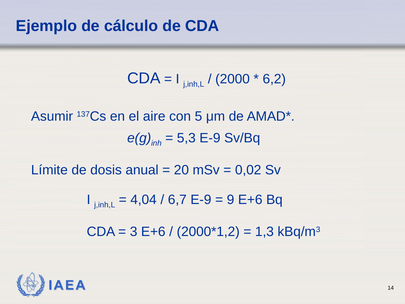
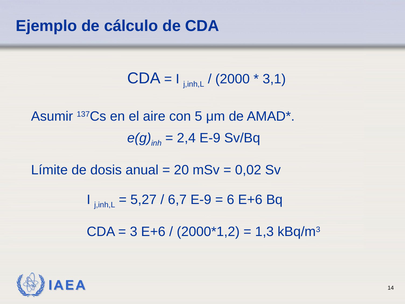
6,2: 6,2 -> 3,1 (274, 79)
5,3: 5,3 -> 2,4 (186, 138)
4,04: 4,04 -> 5,27 (144, 200)
9: 9 -> 6 (231, 200)
